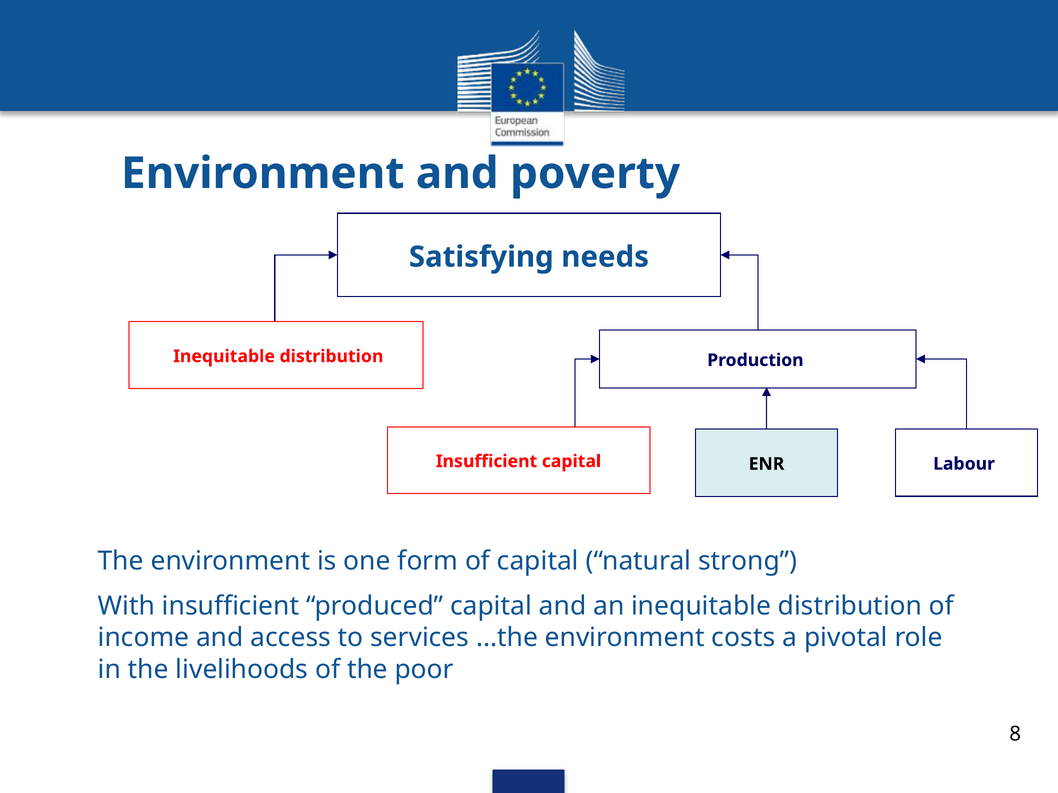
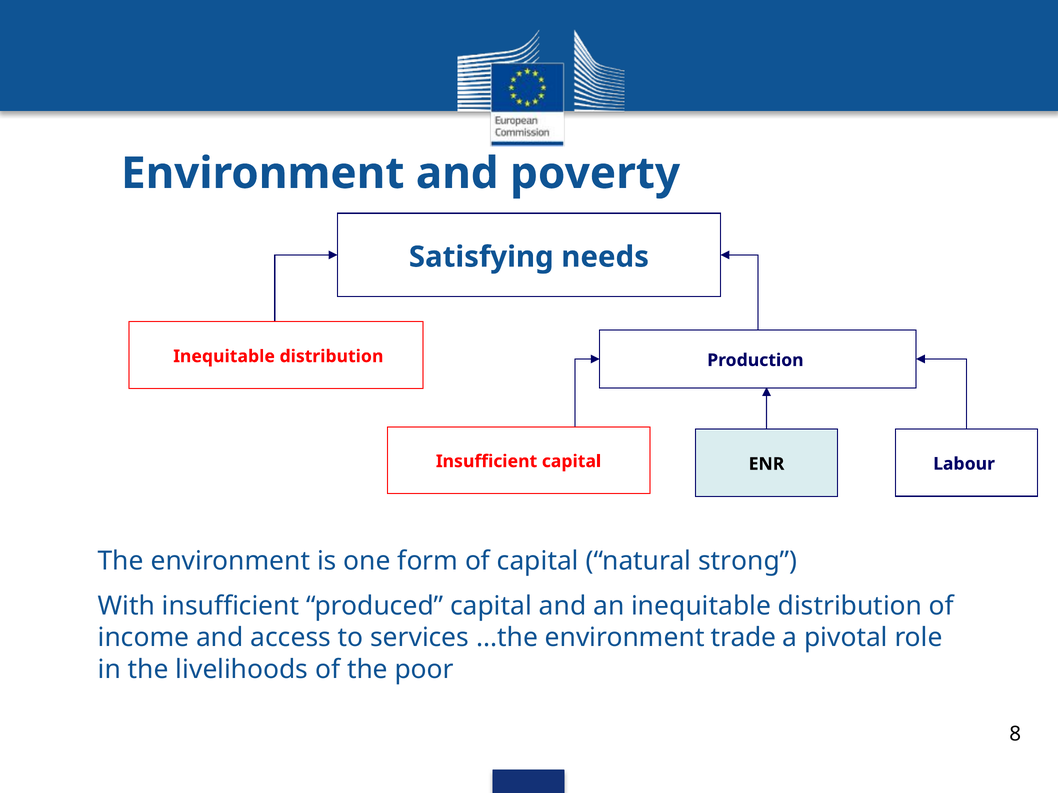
costs: costs -> trade (744, 638)
